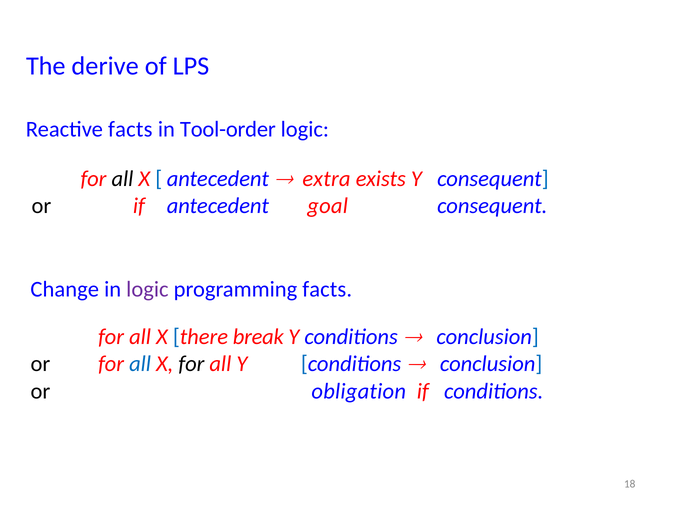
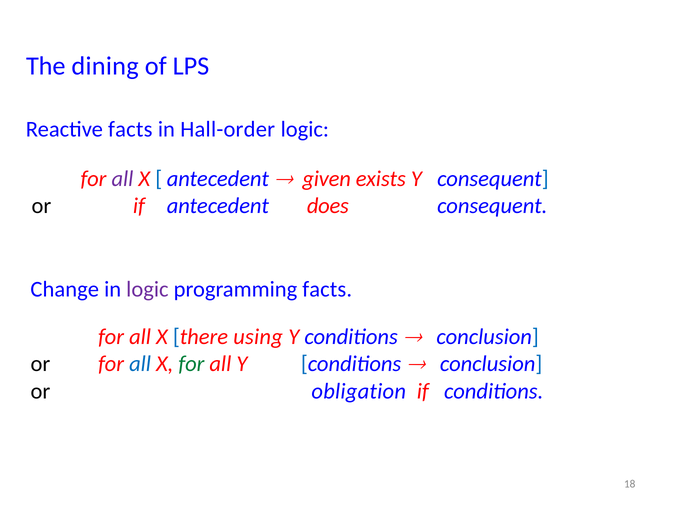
derive: derive -> dining (105, 66)
Tool-order: Tool-order -> Hall-order (228, 129)
all colour: black -> purple (122, 179)
extra: extra -> given (327, 179)
goal: goal -> does (328, 206)
break: break -> using (258, 337)
for colour: black -> green (191, 364)
